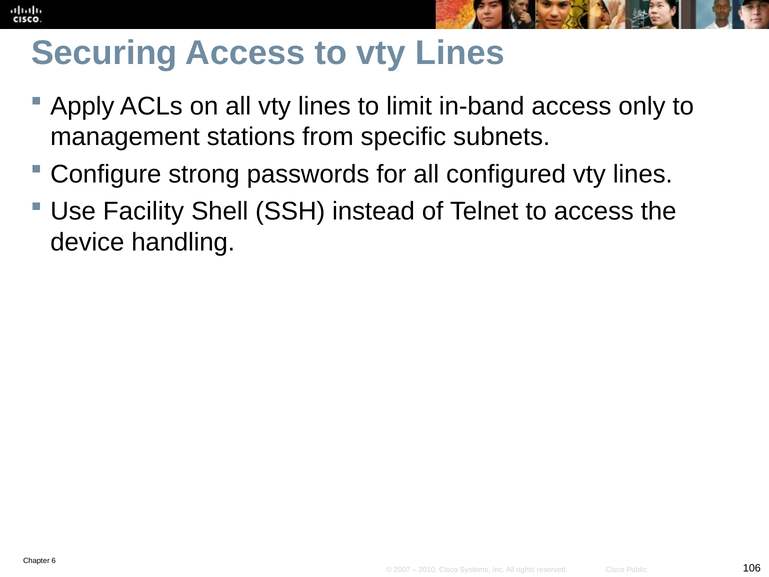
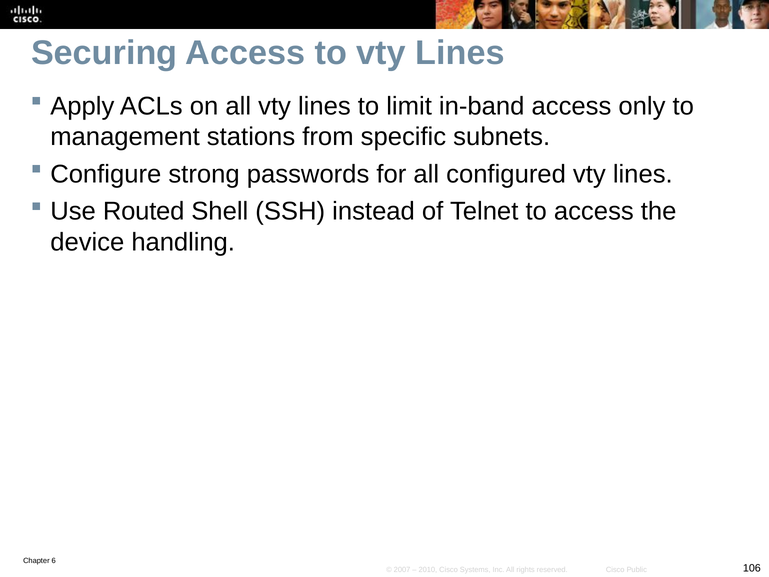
Facility: Facility -> Routed (144, 211)
